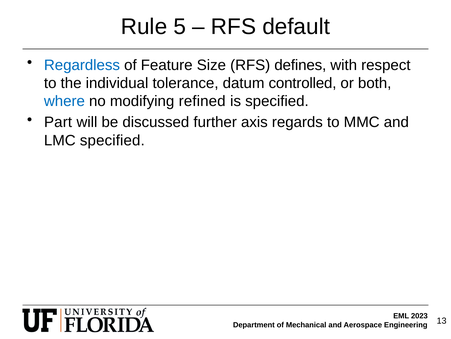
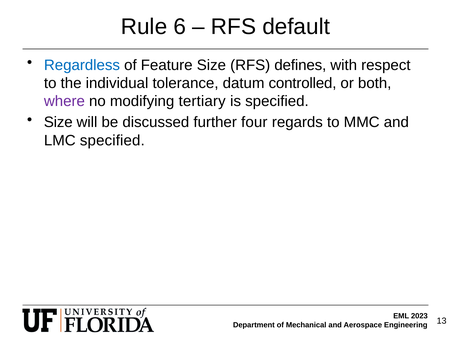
5: 5 -> 6 (180, 27)
where colour: blue -> purple (64, 101)
refined: refined -> tertiary (202, 101)
Part: Part -> Size (58, 122)
axis: axis -> four (254, 122)
